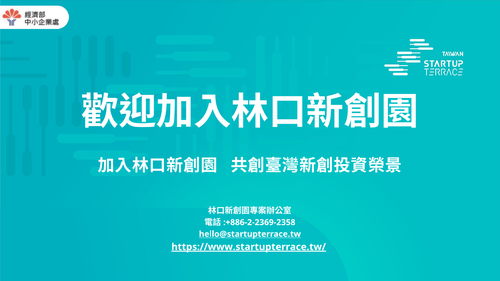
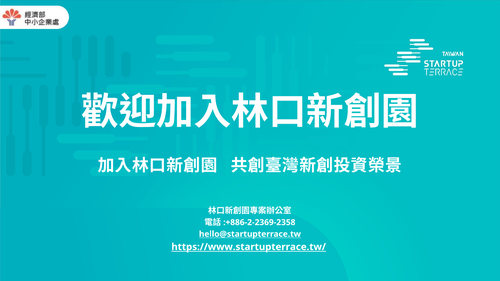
https://www.startupterrace.tw/ underline: present -> none (249, 247)
